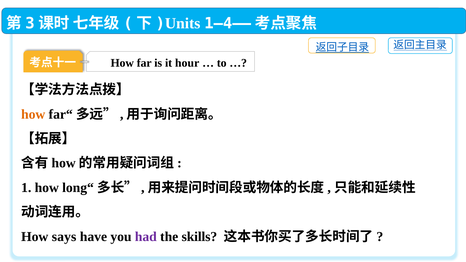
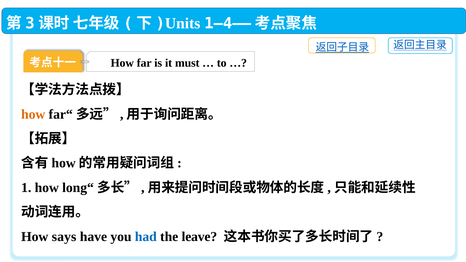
hour: hour -> must (187, 63)
had colour: purple -> blue (146, 237)
skills: skills -> leave (199, 237)
